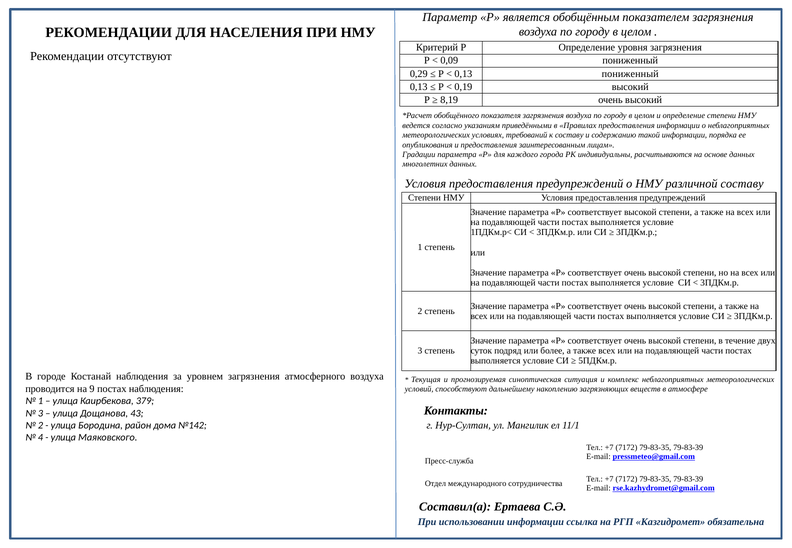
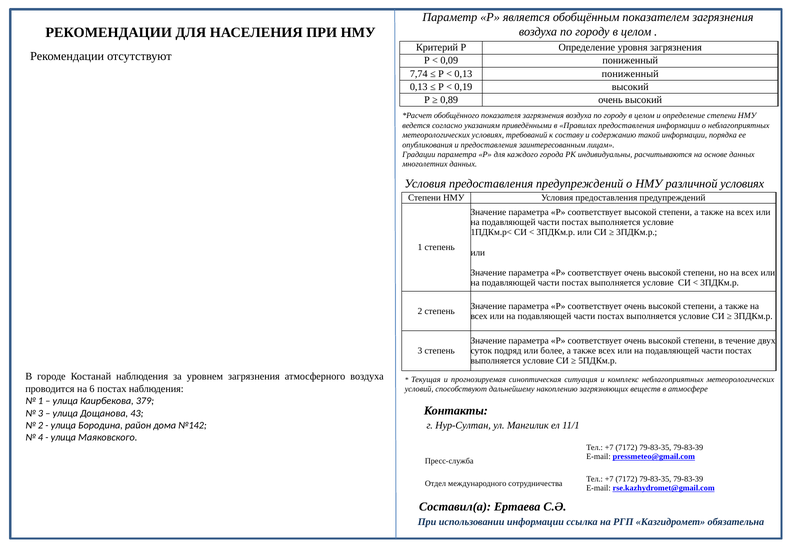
0,29: 0,29 -> 7,74 (419, 74)
8,19: 8,19 -> 0,89 (449, 100)
различной составу: составу -> условиях (742, 184)
9: 9 -> 6 (92, 389)
